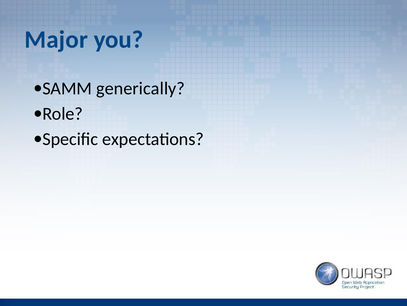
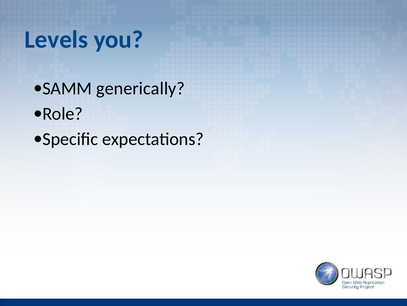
Major: Major -> Levels (56, 39)
